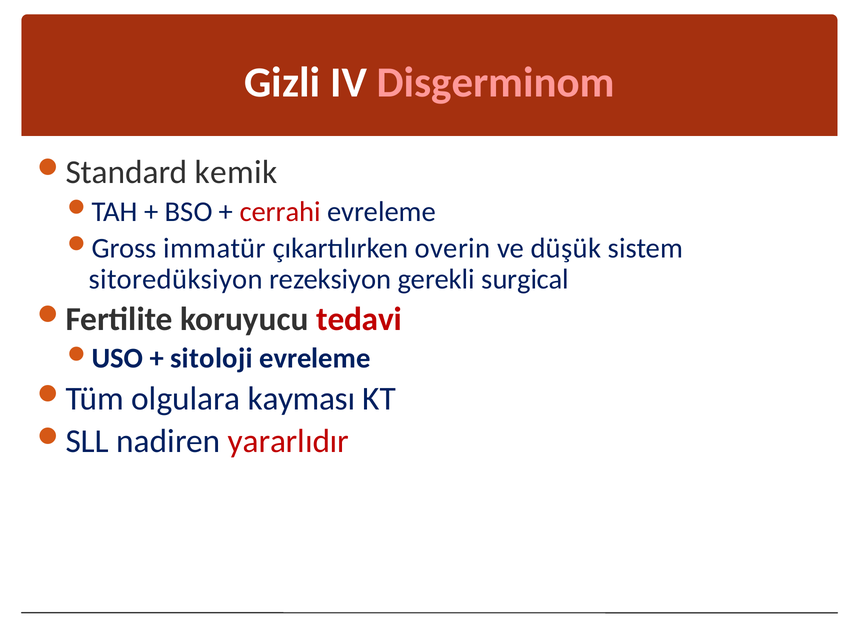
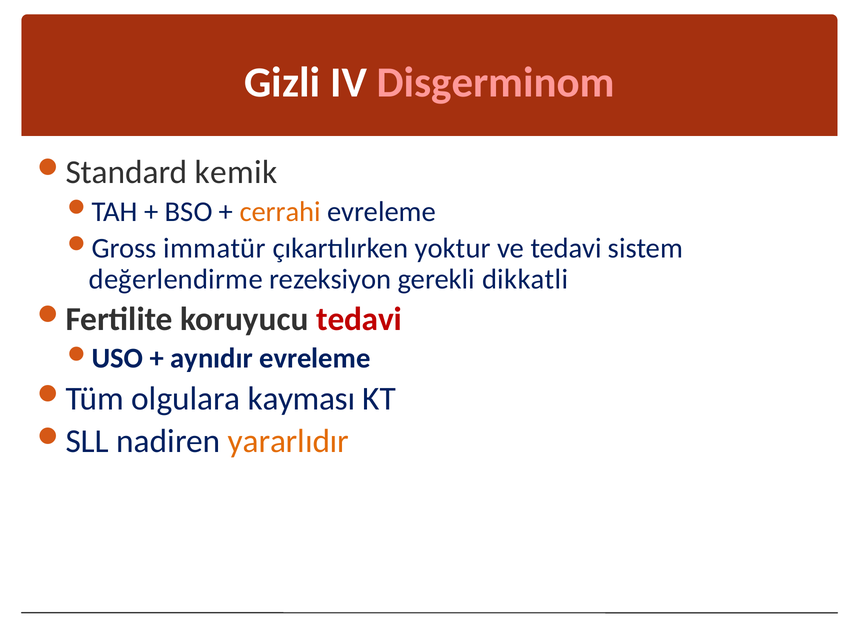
cerrahi colour: red -> orange (280, 212)
overin: overin -> yoktur (453, 248)
ve düşük: düşük -> tedavi (566, 248)
sitoredüksiyon: sitoredüksiyon -> değerlendirme (176, 279)
surgical: surgical -> dikkatli (525, 279)
sitoloji: sitoloji -> aynıdır (212, 359)
yararlıdır colour: red -> orange (288, 442)
